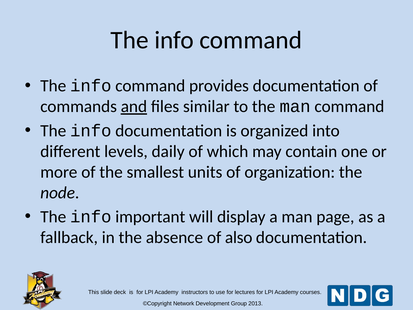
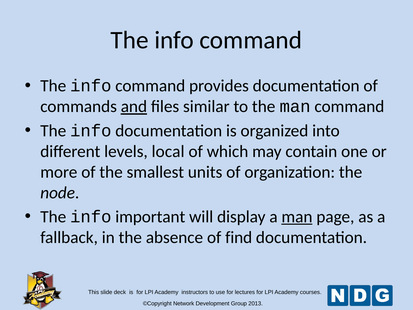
daily: daily -> local (168, 151)
man underline: none -> present (297, 217)
also: also -> find (239, 237)
